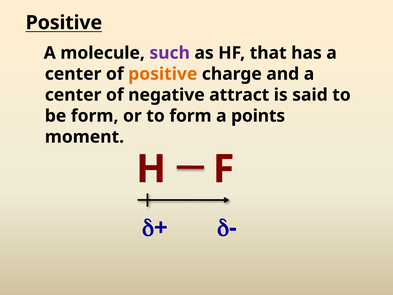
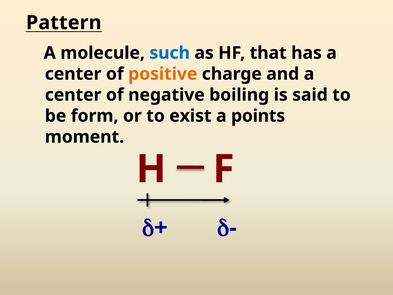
Positive: Positive -> Pattern (64, 23)
such colour: purple -> blue (170, 53)
attract: attract -> boiling (239, 95)
to form: form -> exist (190, 116)
